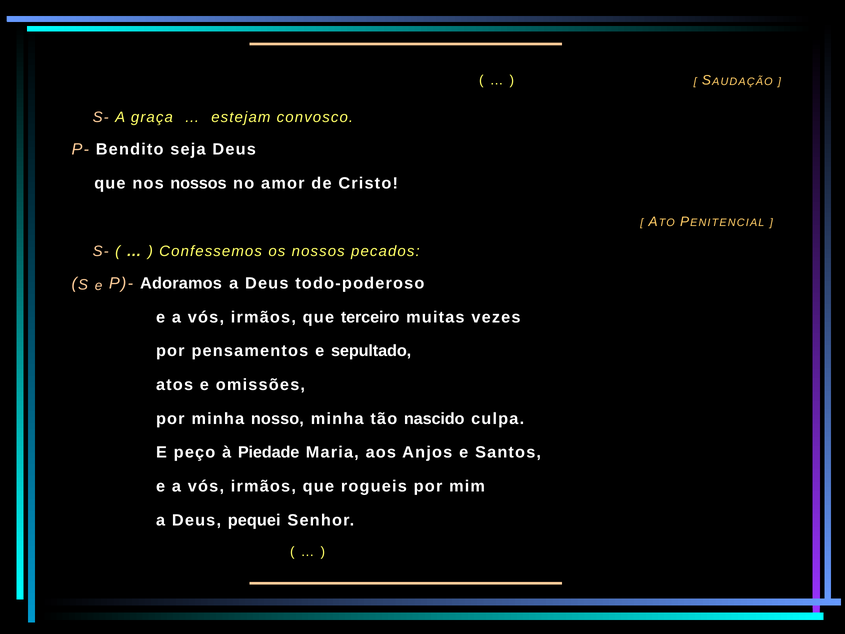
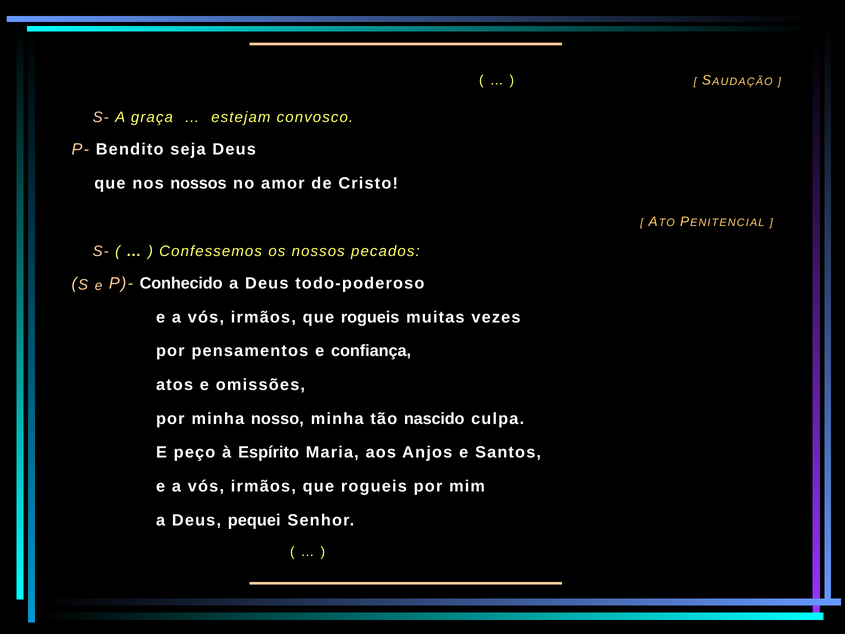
Adoramos: Adoramos -> Conhecido (181, 283)
terceiro: terceiro -> rogueis (370, 317)
sepultado: sepultado -> confiança (371, 351)
Piedade: Piedade -> Espírito (269, 452)
